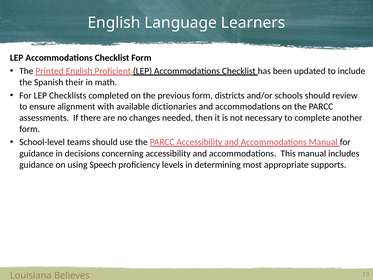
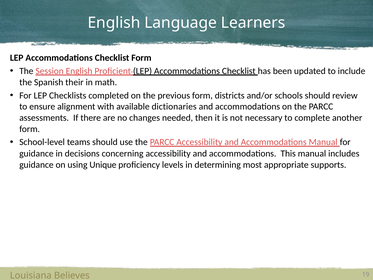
Printed: Printed -> Session (50, 71)
Speech: Speech -> Unique (103, 165)
